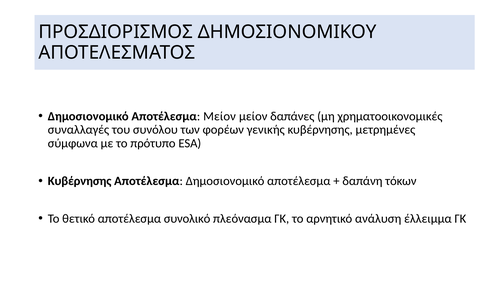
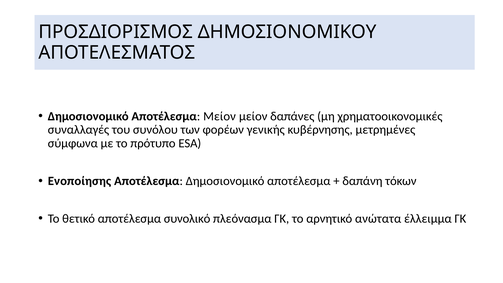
Κυβέρνησης: Κυβέρνησης -> Ενοποίησης (79, 181)
ανάλυση: ανάλυση -> ανώτατα (378, 219)
